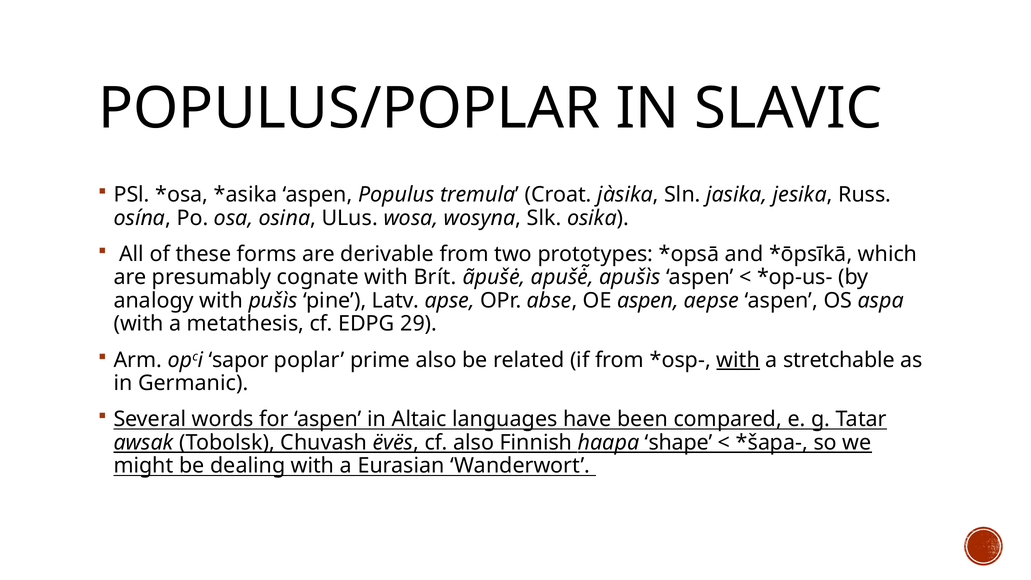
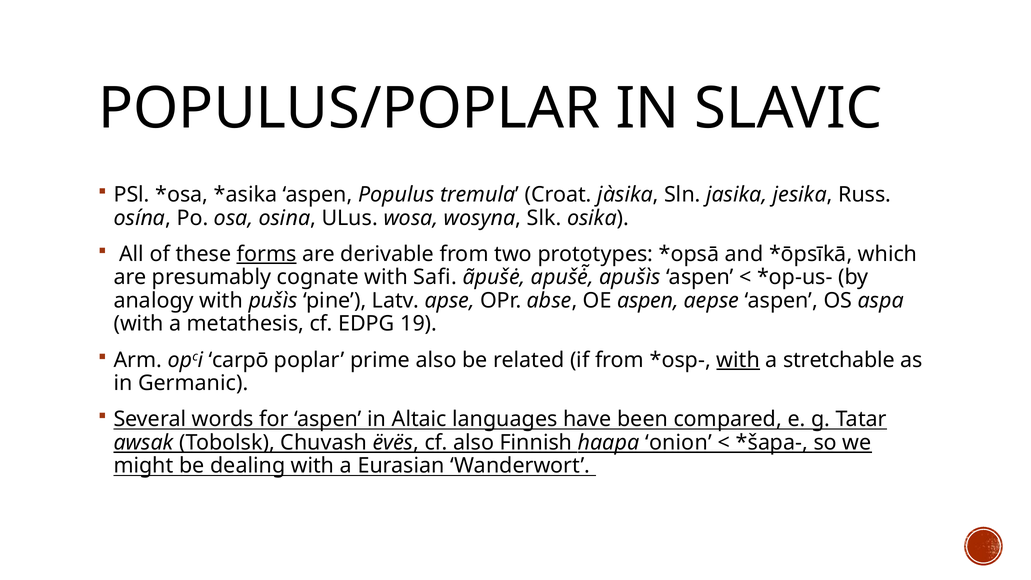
forms underline: none -> present (267, 254)
Brít: Brít -> Safi (435, 277)
29: 29 -> 19 (419, 324)
sapor: sapor -> carpō (239, 360)
shape: shape -> onion (679, 442)
